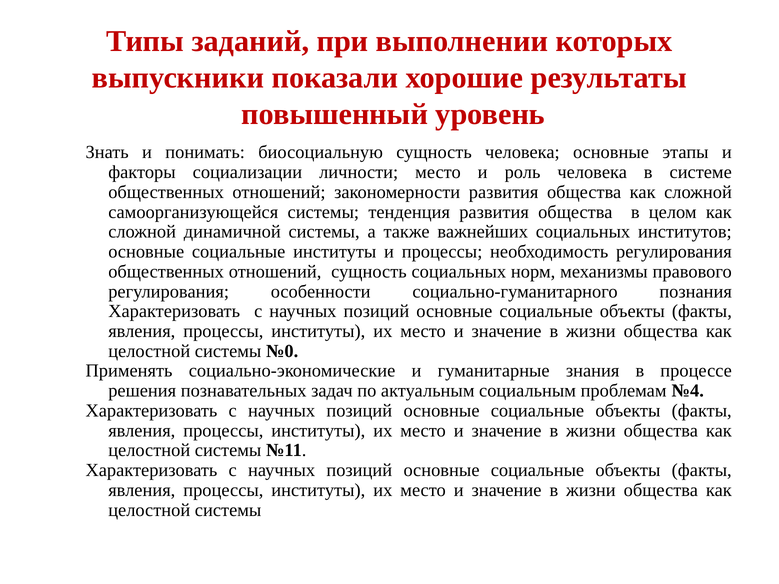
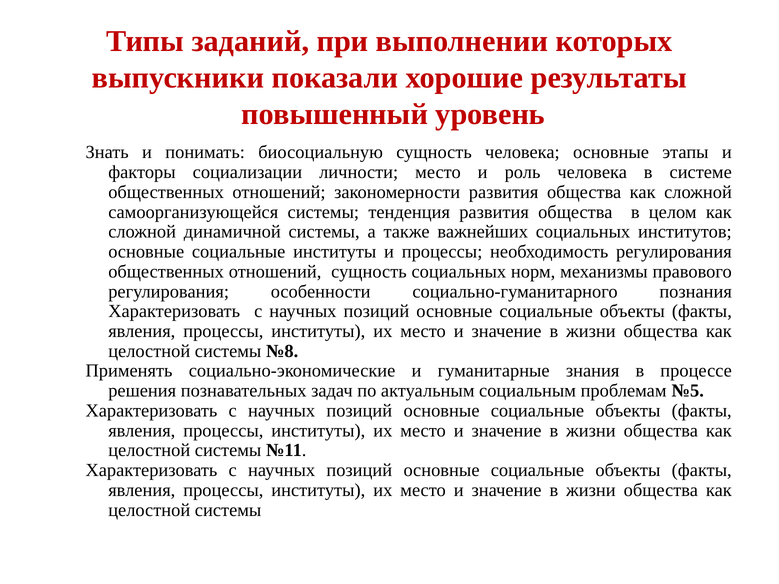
№0: №0 -> №8 (282, 351)
№4: №4 -> №5 (688, 391)
